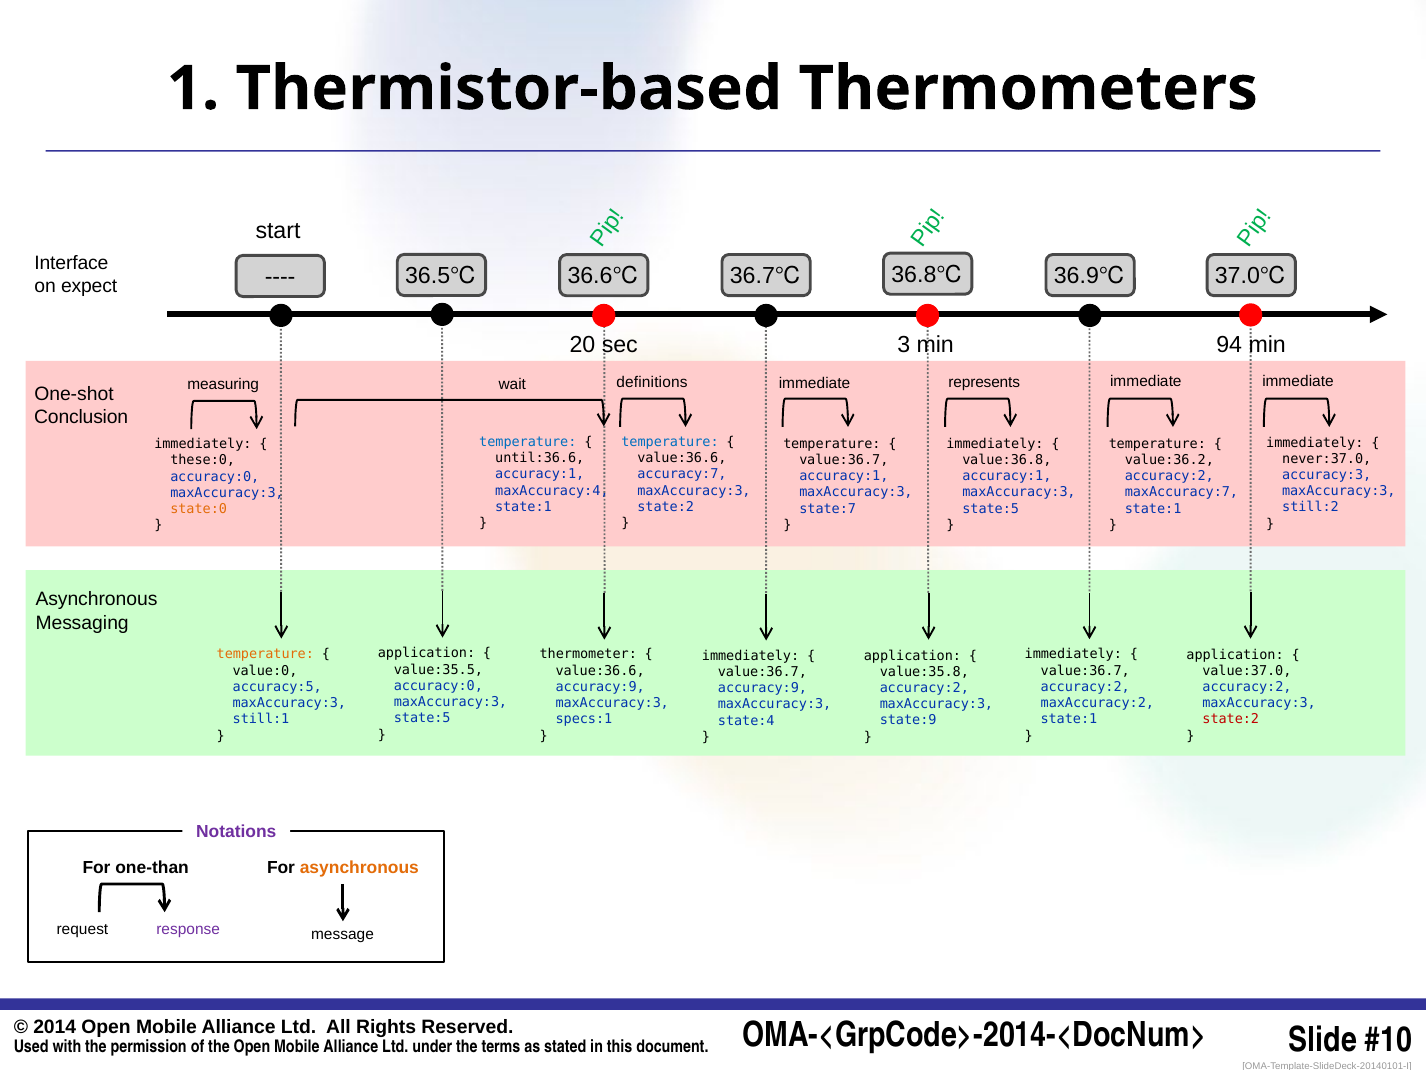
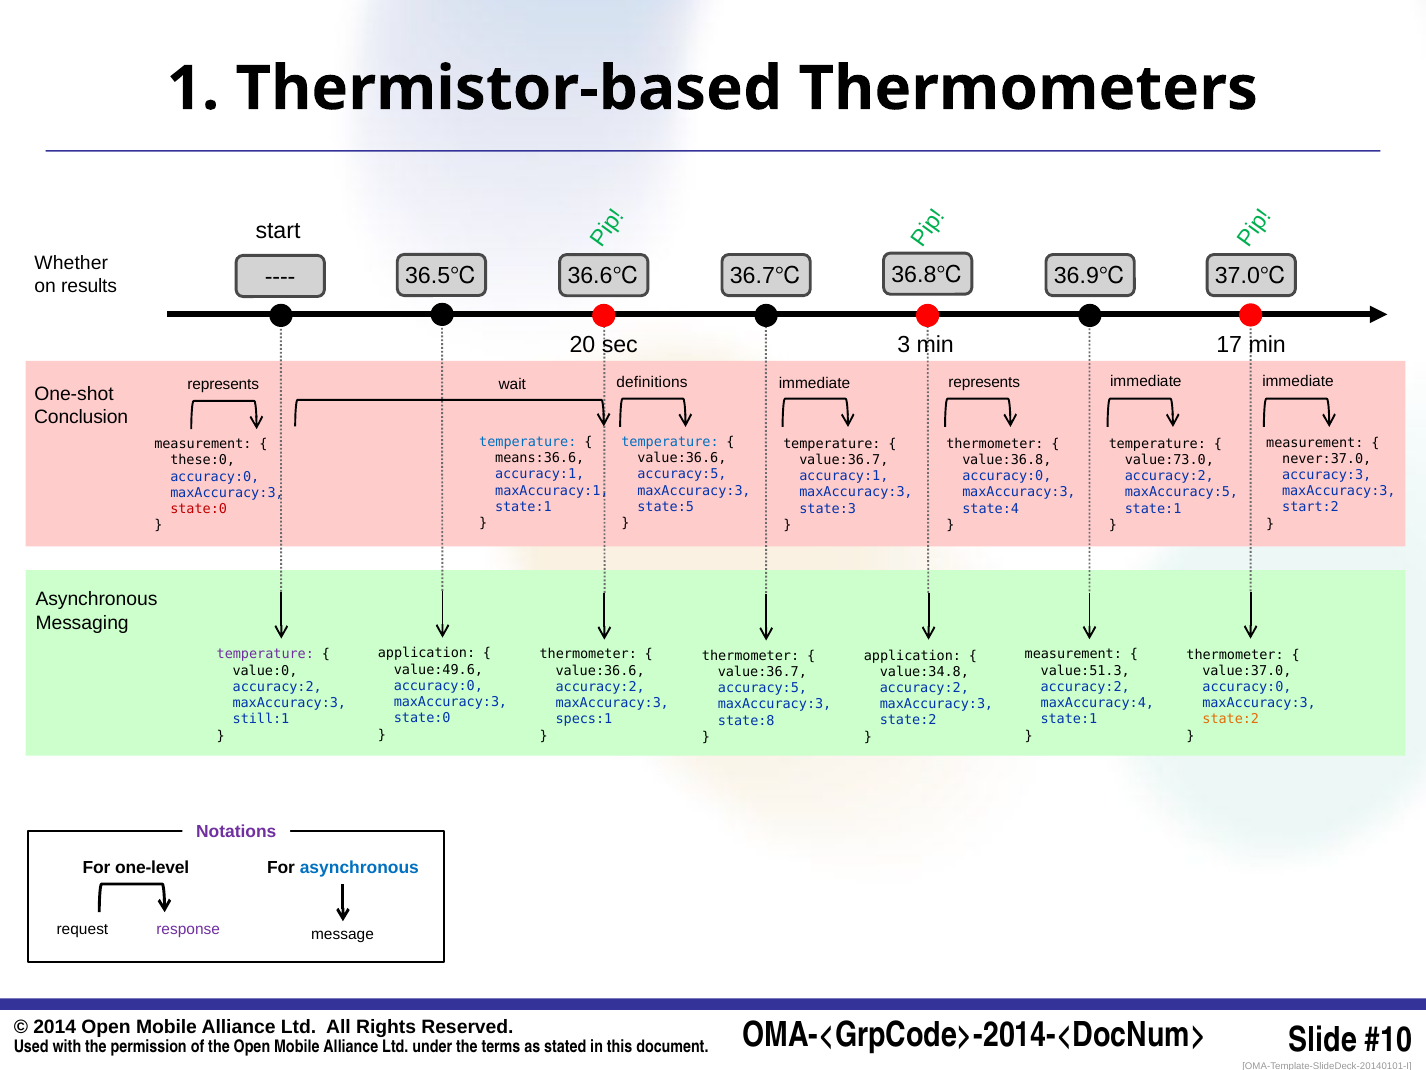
Interface: Interface -> Whether (71, 263)
expect: expect -> results (89, 286)
94: 94 -> 17 (1229, 344)
measuring: measuring -> represents (223, 385)
immediately: immediately -> measurement (1315, 442)
immediately: immediately -> thermometer (995, 443)
immediately: immediately -> measurement (203, 444)
until:36.6: until:36.6 -> means:36.6 (540, 458)
value:36.2: value:36.2 -> value:73.0 (1169, 460)
accuracy:7: accuracy:7 -> accuracy:5 (682, 474)
accuracy:1: accuracy:1 -> accuracy:0 (1007, 476)
maxAccuracy:4: maxAccuracy:4 -> maxAccuracy:1 (552, 490)
maxAccuracy:7: maxAccuracy:7 -> maxAccuracy:5 (1181, 492)
state:2: state:2 -> state:5 (666, 507)
still:2: still:2 -> start:2 (1311, 507)
state:5: state:5 -> state:4 (991, 508)
state:7: state:7 -> state:3 (828, 508)
state:0 colour: orange -> red (199, 509)
temperature colour: orange -> purple (265, 654)
immediately: immediately -> measurement (1073, 654)
application: application -> thermometer (1235, 654)
immediately: immediately -> thermometer (751, 655)
value:35.5: value:35.5 -> value:49.6 (438, 670)
value:36.7: value:36.7 -> value:51.3 (1085, 671)
value:35.8: value:35.8 -> value:34.8 (924, 672)
accuracy:5: accuracy:5 -> accuracy:2 (277, 687)
accuracy:9: accuracy:9 -> accuracy:2 (600, 687)
accuracy:2: accuracy:2 -> accuracy:0 (1247, 687)
accuracy:9: accuracy:9 -> accuracy:5 (762, 688)
maxAccuracy:2: maxAccuracy:2 -> maxAccuracy:4 (1097, 703)
state:5: state:5 -> state:0 (422, 718)
state:2 colour: red -> orange (1231, 719)
state:9: state:9 -> state:2 (908, 720)
state:4: state:4 -> state:8 (746, 720)
one-than: one-than -> one-level (152, 867)
asynchronous colour: orange -> blue (359, 867)
